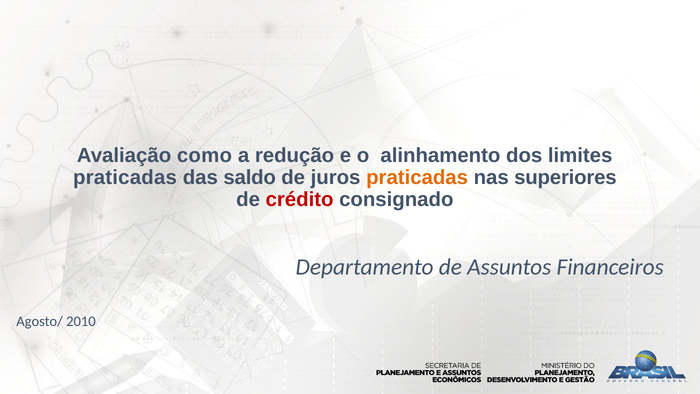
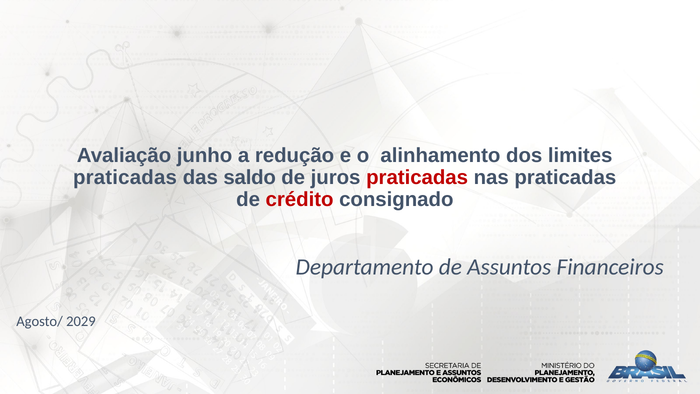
como: como -> junho (205, 155)
praticadas colour: orange -> red (417, 177)
nas superiores: superiores -> praticadas (565, 177)
2010: 2010 -> 2029 (81, 321)
